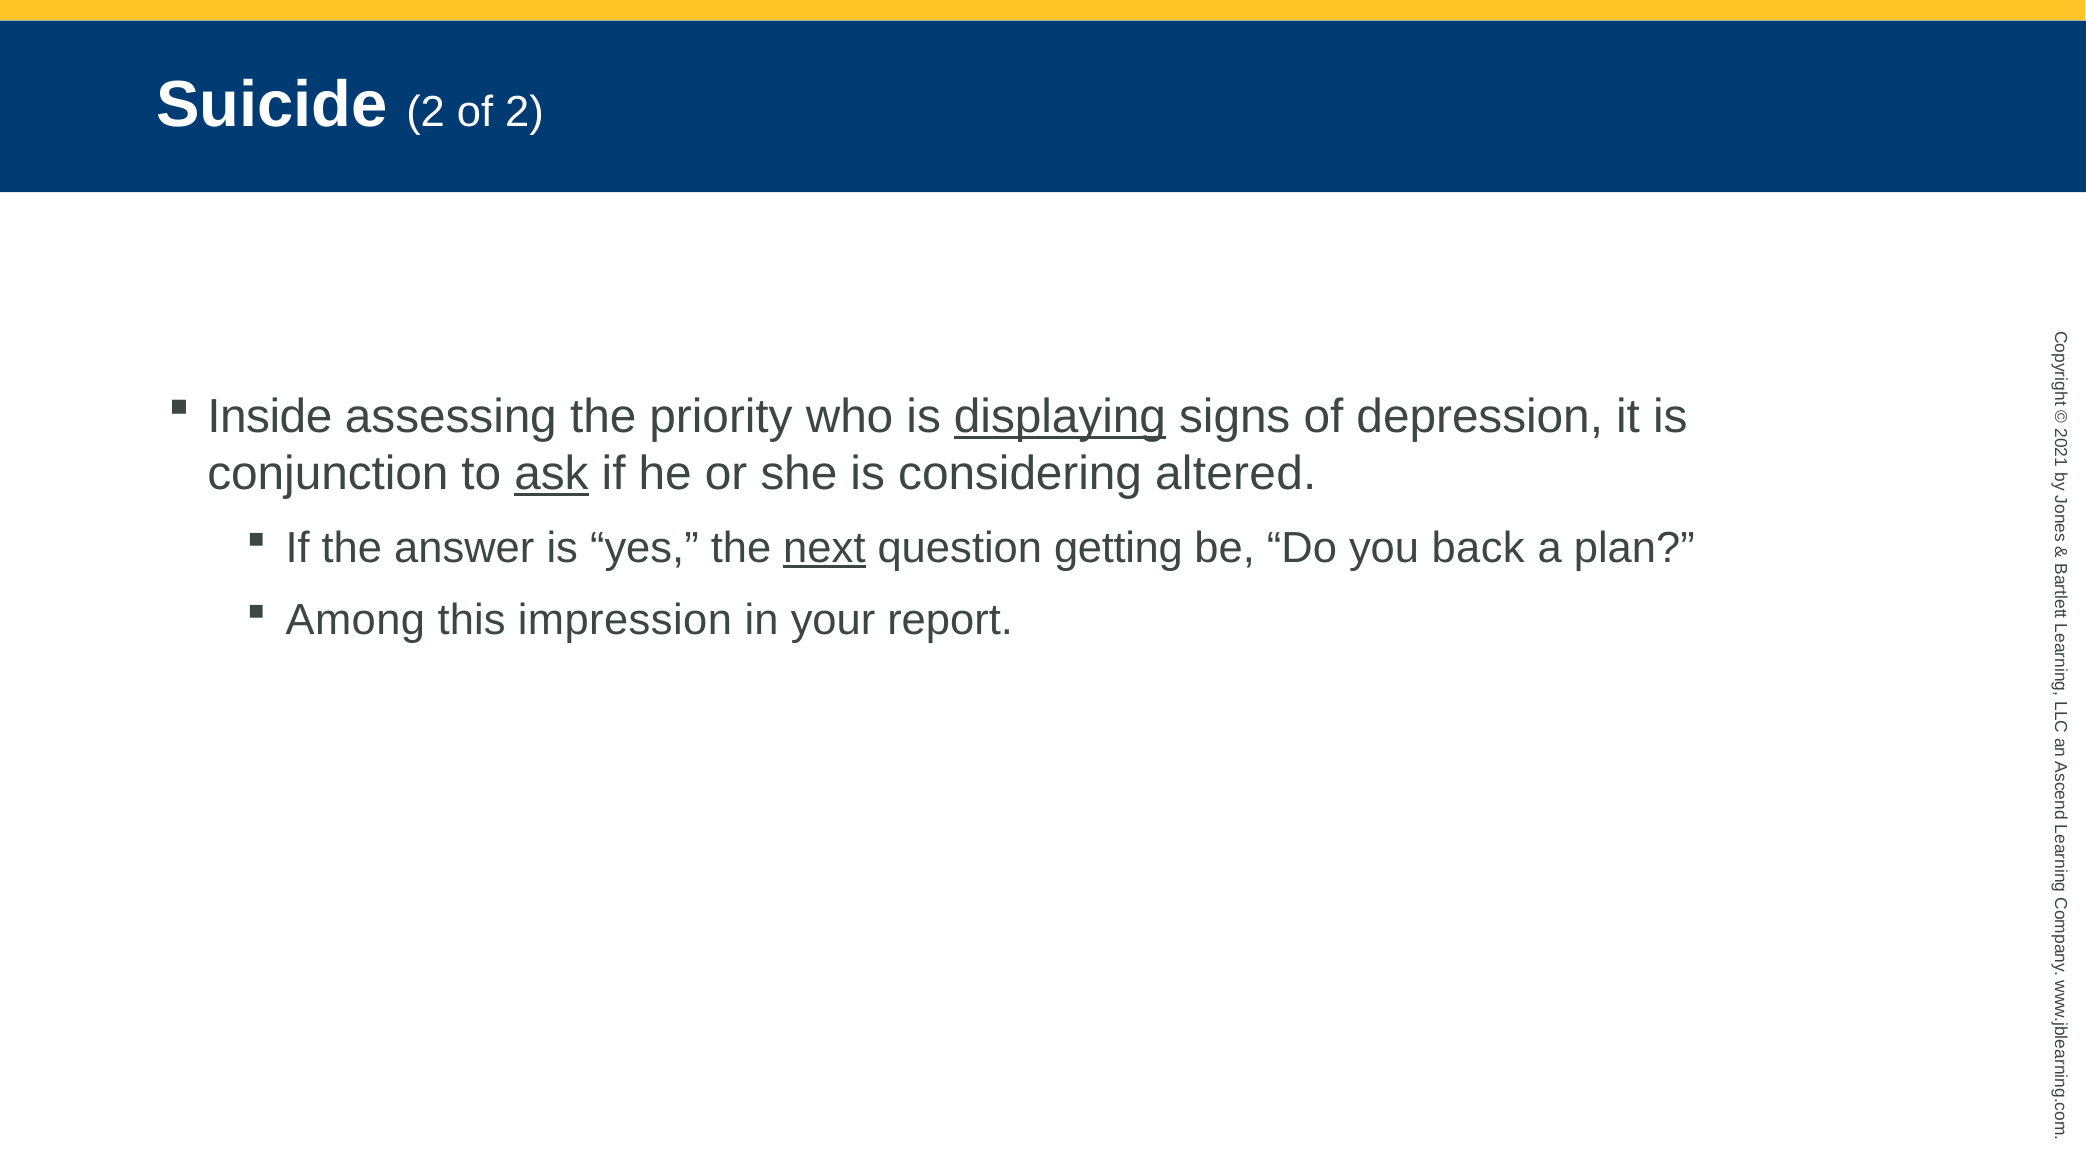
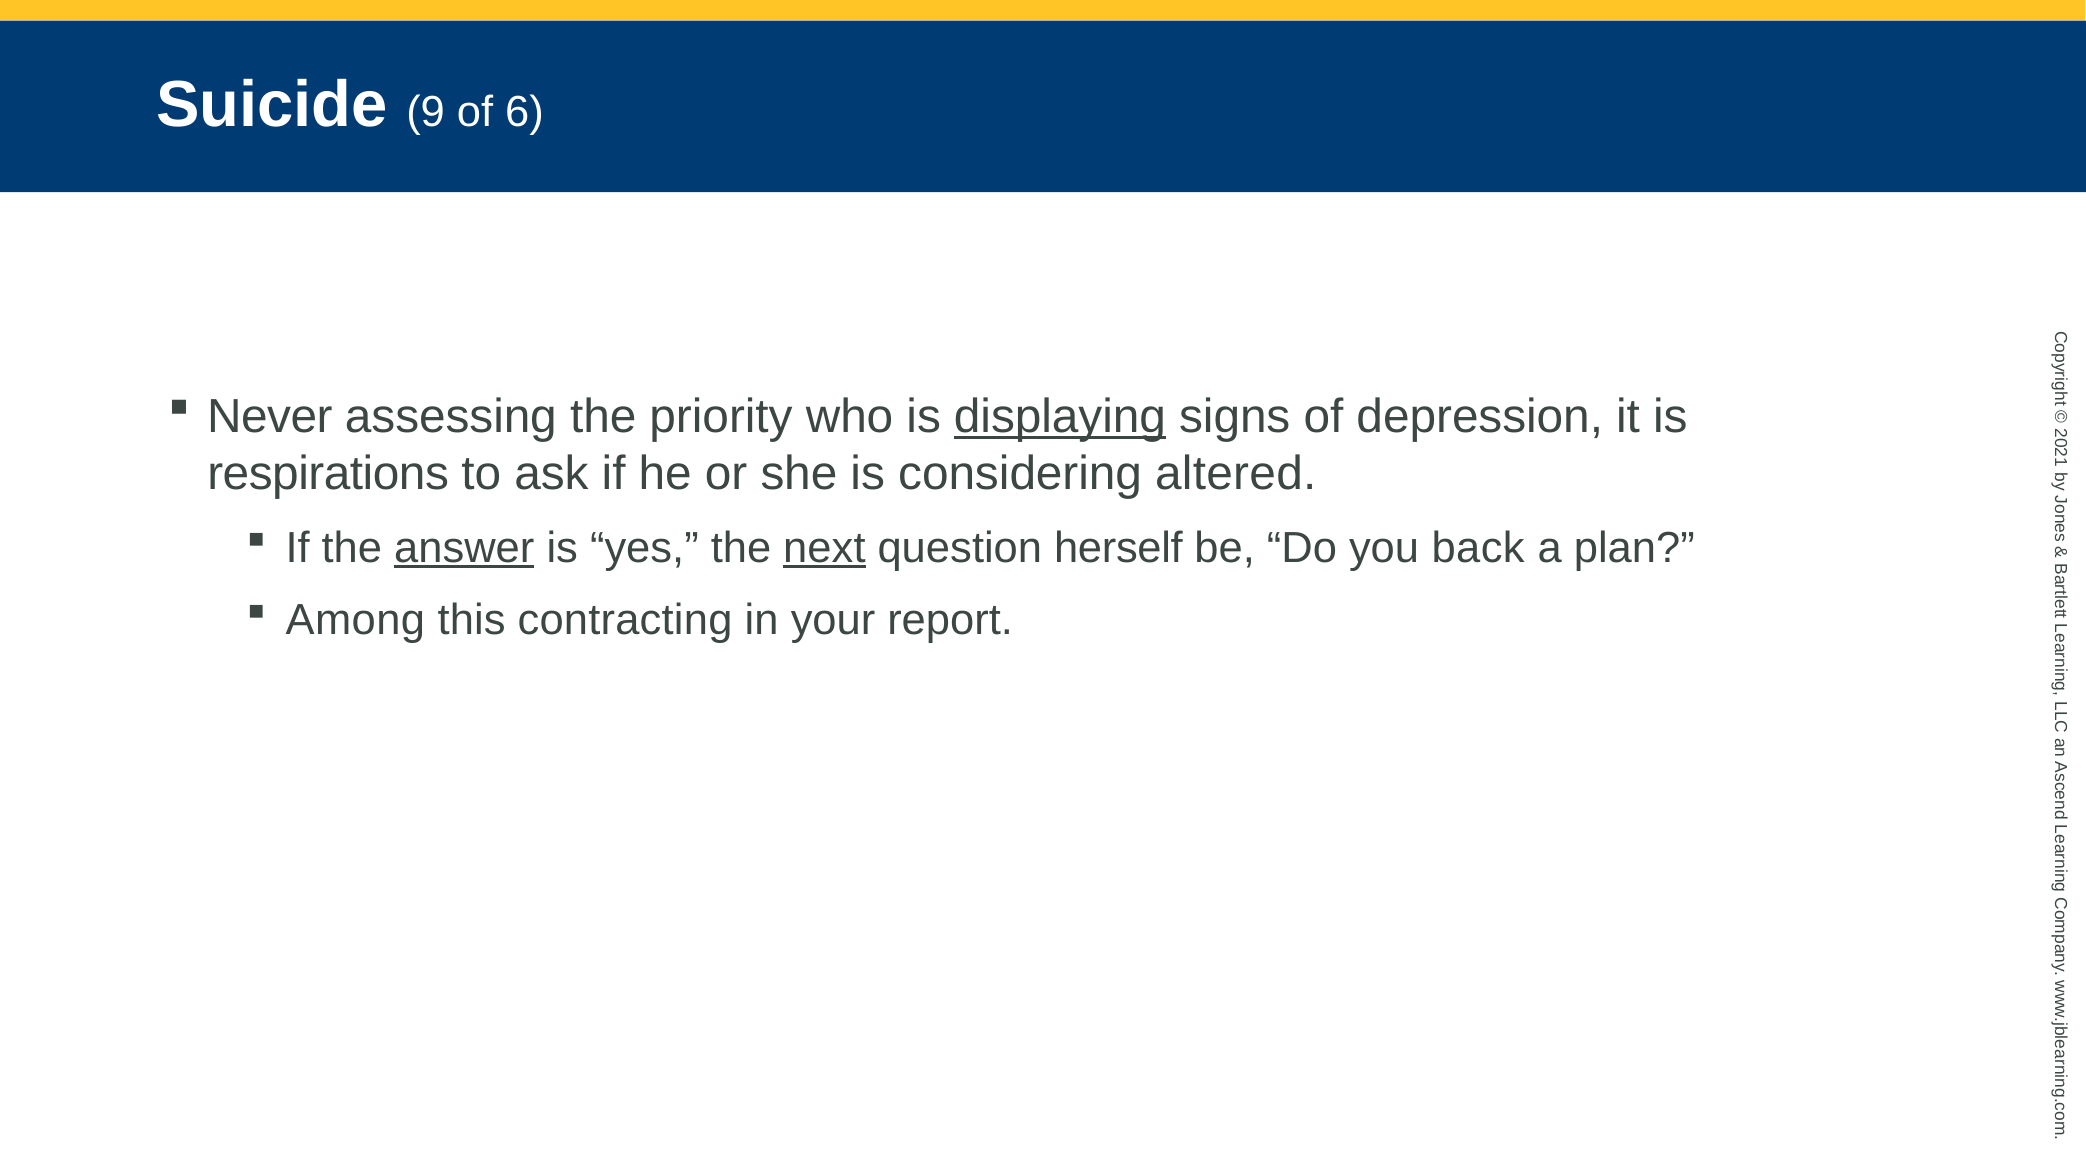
Suicide 2: 2 -> 9 (426, 112)
of 2: 2 -> 6 (525, 112)
Inside: Inside -> Never (270, 417)
conjunction: conjunction -> respirations (328, 474)
ask underline: present -> none (552, 474)
answer underline: none -> present (464, 548)
getting: getting -> herself (1118, 548)
impression: impression -> contracting (625, 620)
